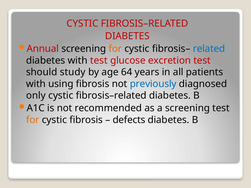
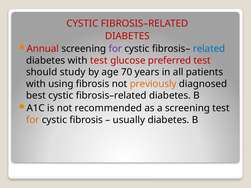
for colour: orange -> purple (115, 49)
excretion: excretion -> preferred (170, 61)
64: 64 -> 70 (127, 72)
previously colour: blue -> orange (153, 84)
only: only -> best (36, 96)
defects: defects -> usually (129, 120)
